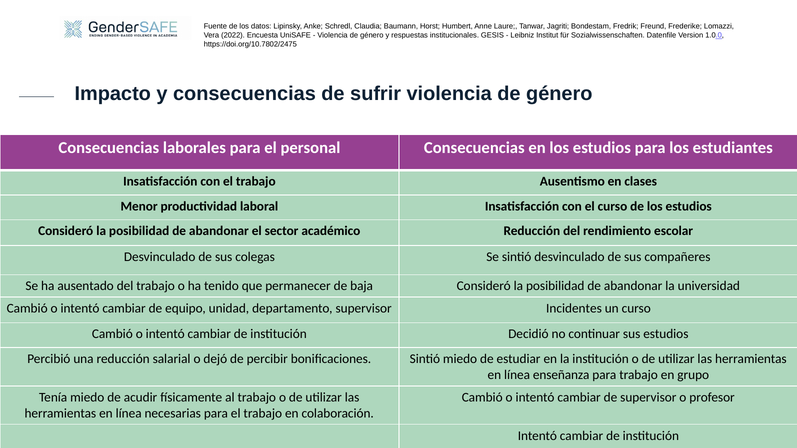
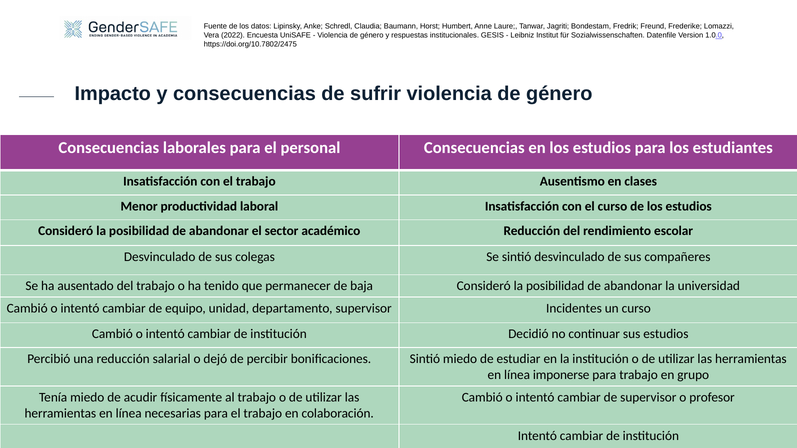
enseñanza: enseñanza -> imponerse (561, 375)
